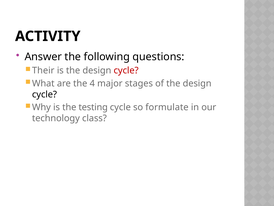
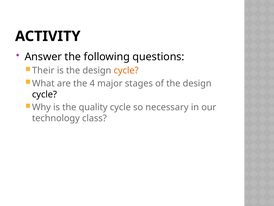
cycle colour: red -> orange (126, 70)
testing: testing -> quality (93, 107)
formulate: formulate -> necessary (167, 107)
